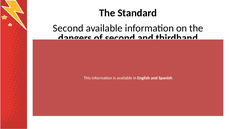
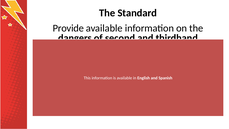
Second: Second -> Provide (68, 28)
